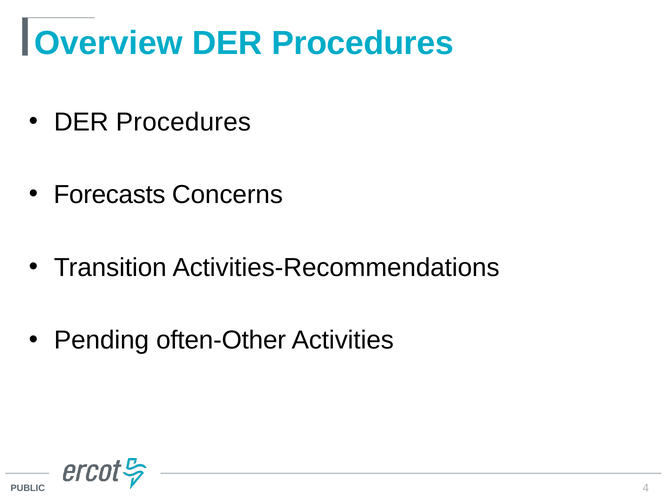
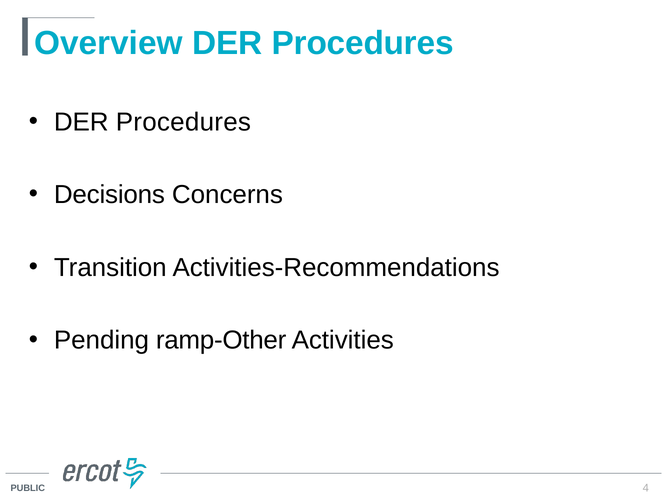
Forecasts: Forecasts -> Decisions (109, 195)
often-Other: often-Other -> ramp-Other (221, 340)
